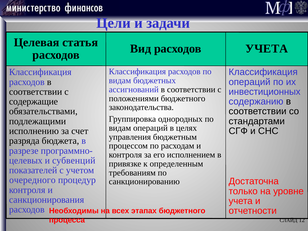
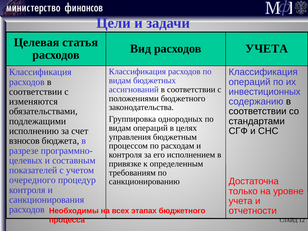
содержащие: содержащие -> изменяются (33, 102)
разряда: разряда -> взносов (24, 141)
субвенций: субвенций -> составным (74, 160)
